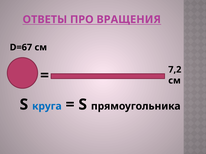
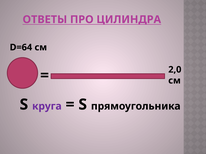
ВРАЩЕНИЯ: ВРАЩЕНИЯ -> ЦИЛИНДРА (129, 20)
D=67: D=67 -> D=64 (21, 47)
7,2: 7,2 -> 2,0 (175, 70)
круга colour: blue -> purple (47, 107)
